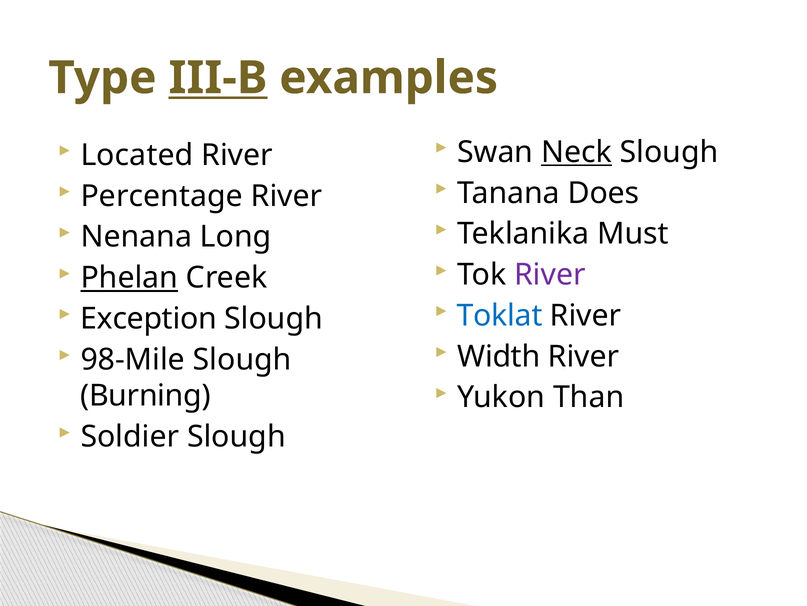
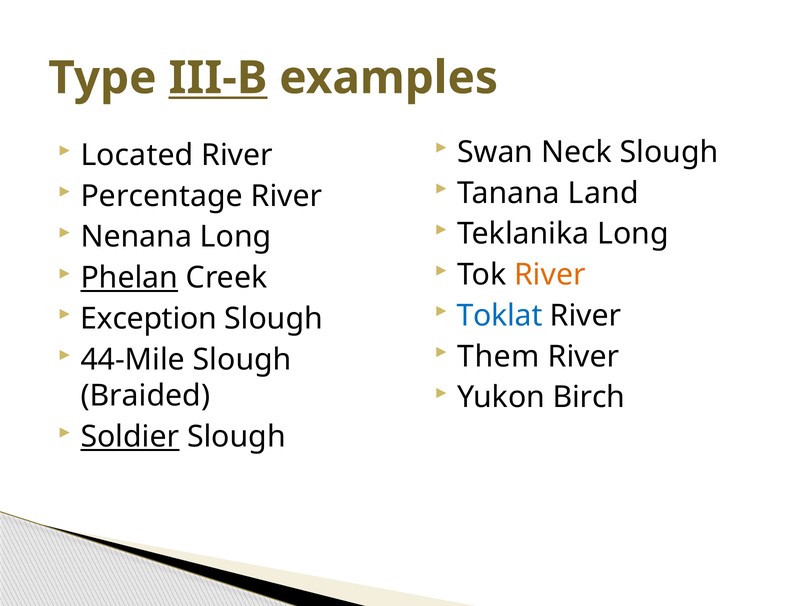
Neck underline: present -> none (576, 152)
Does: Does -> Land (603, 193)
Teklanika Must: Must -> Long (633, 234)
River colour: purple -> orange (550, 274)
Width: Width -> Them (498, 356)
98-Mile: 98-Mile -> 44-Mile (133, 359)
Than: Than -> Birch (589, 397)
Burning: Burning -> Braided (145, 395)
Soldier underline: none -> present (130, 436)
